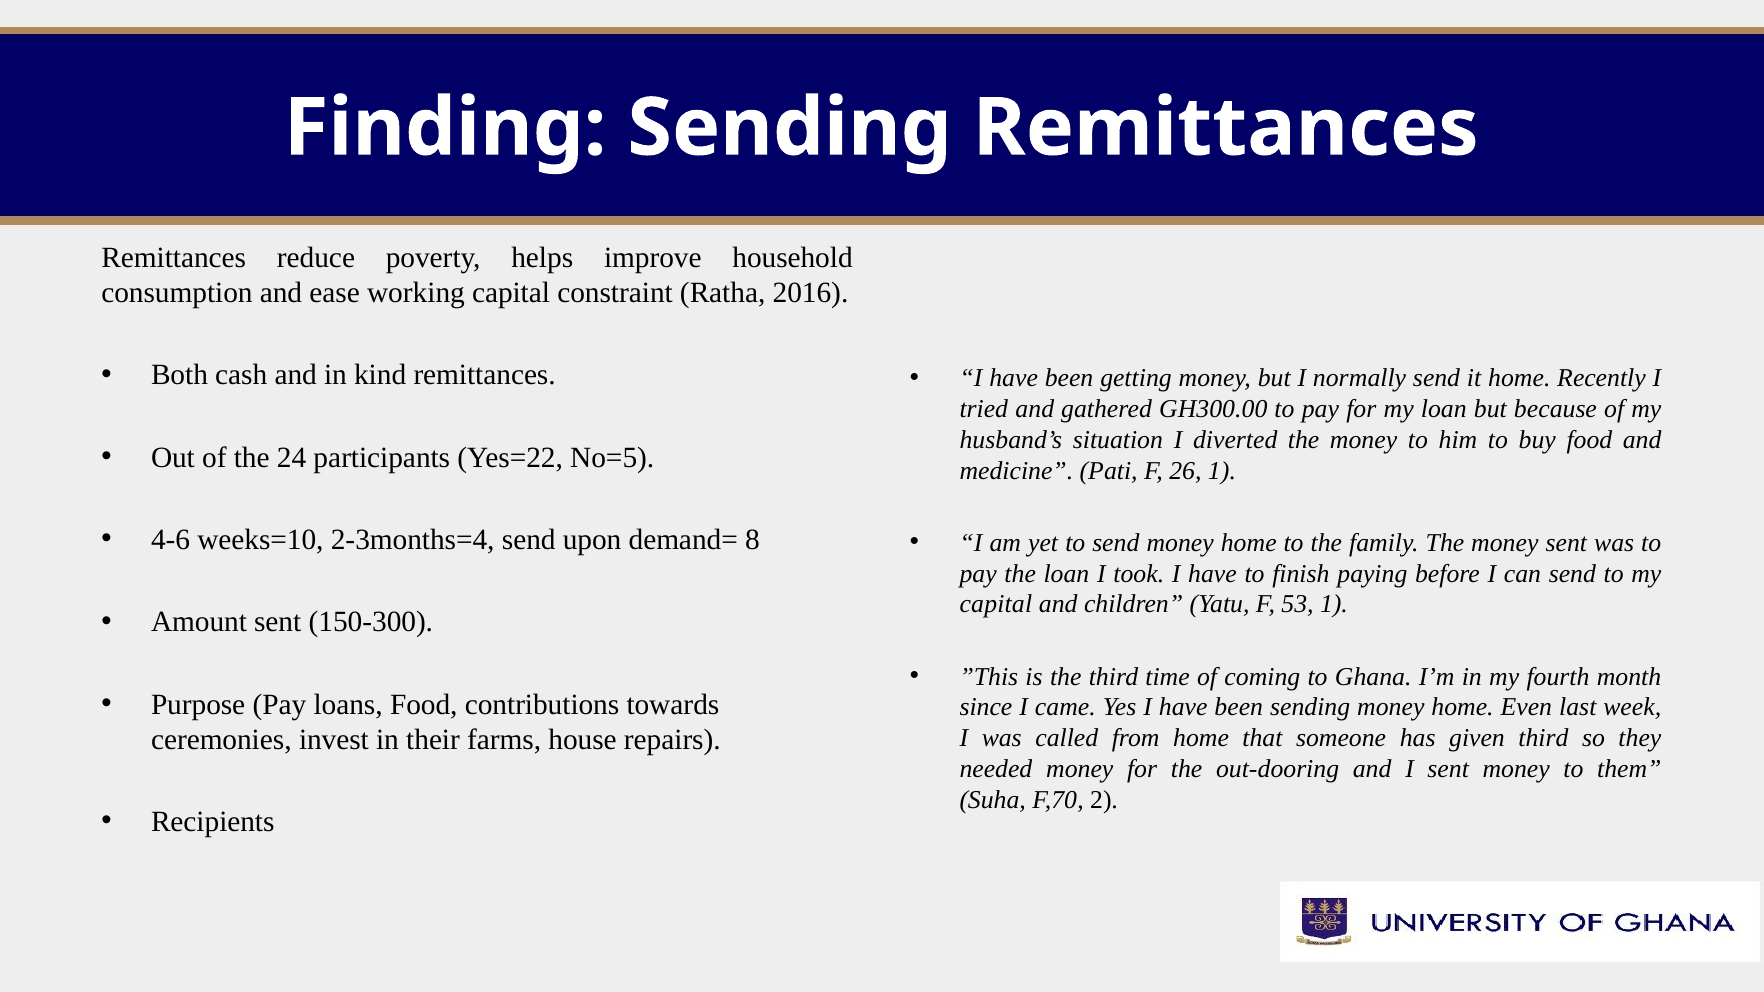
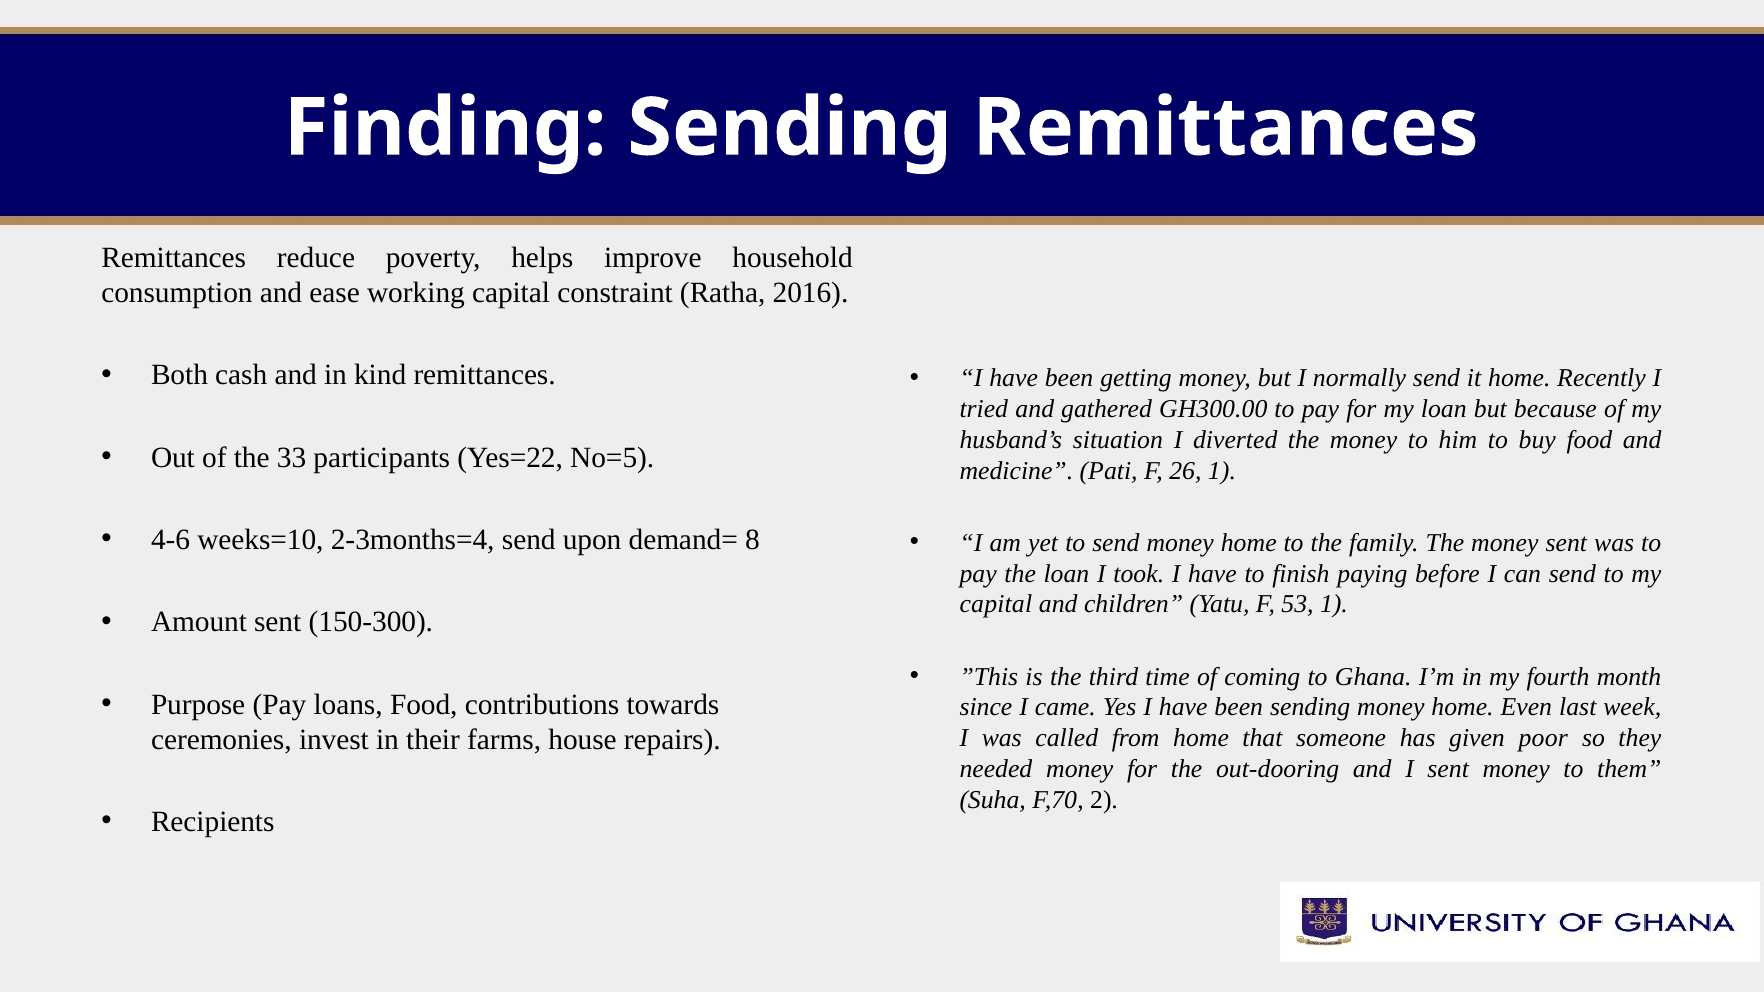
24: 24 -> 33 (292, 458)
given third: third -> poor (1543, 738)
